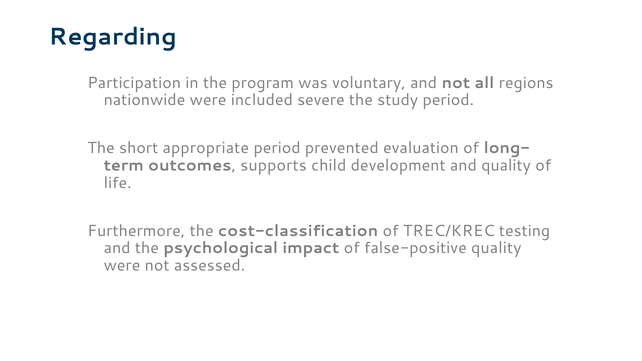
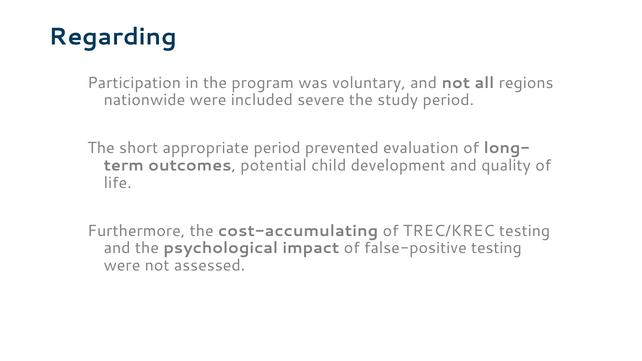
supports: supports -> potential (274, 166)
cost-classification: cost-classification -> cost-accumulating (298, 231)
false-positive quality: quality -> testing (496, 248)
